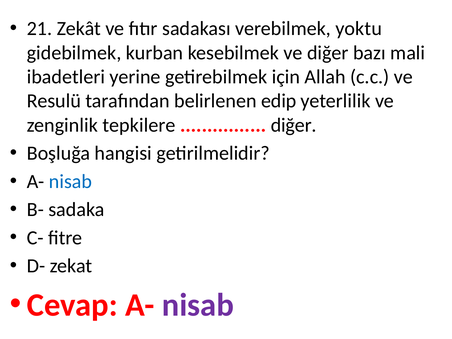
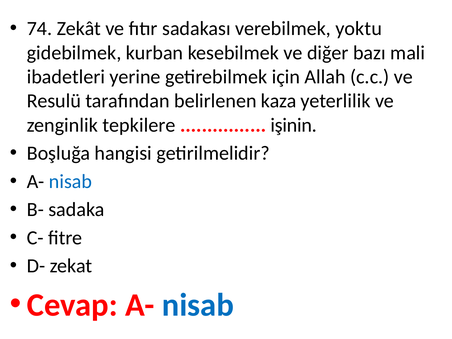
21: 21 -> 74 (39, 29)
edip: edip -> kaza (279, 101)
diğer: diğer -> işinin (294, 125)
nisab colour: purple -> blue (198, 305)
